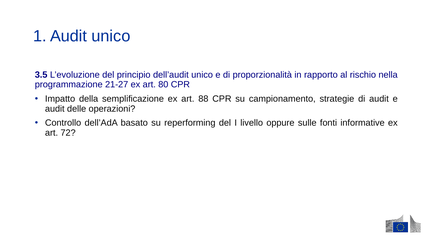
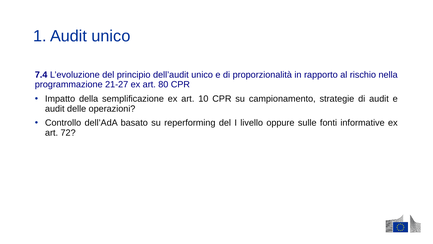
3.5: 3.5 -> 7.4 (41, 75)
88: 88 -> 10 (203, 99)
